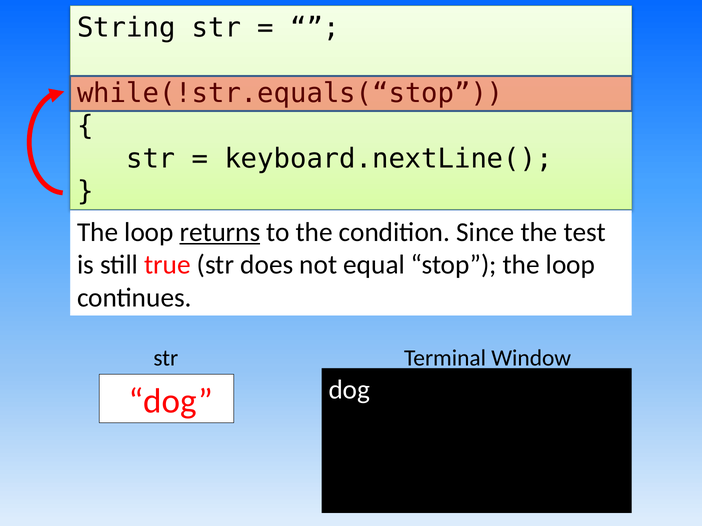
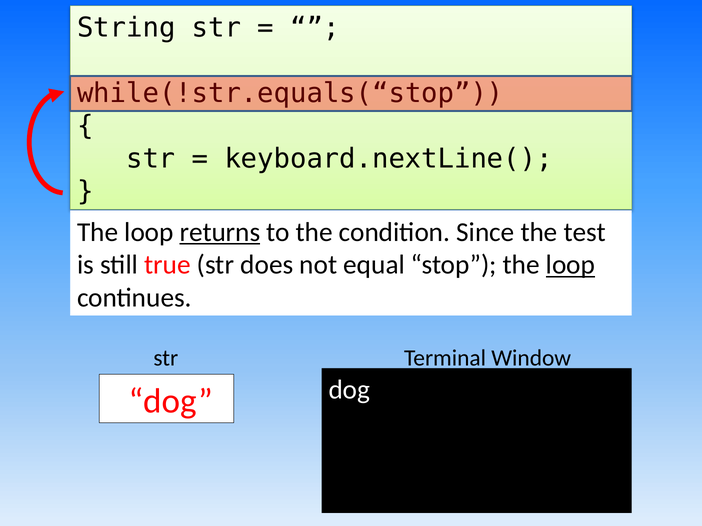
loop underline: none -> present (571, 265)
